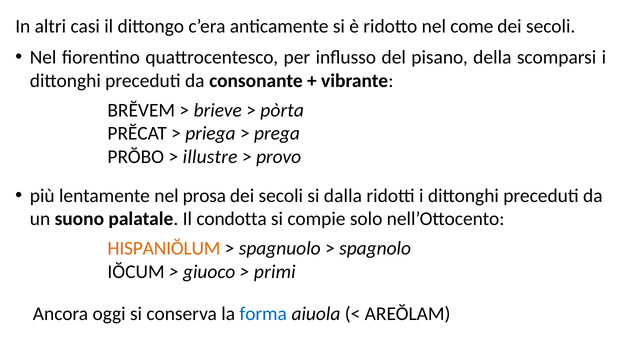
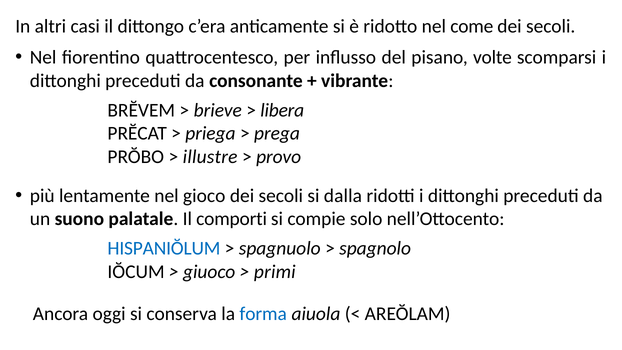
della: della -> volte (492, 57)
pòrta: pòrta -> libera (282, 110)
prosa: prosa -> gioco (204, 196)
condotta: condotta -> comporti (232, 219)
HISPANIŎLUM colour: orange -> blue (164, 248)
